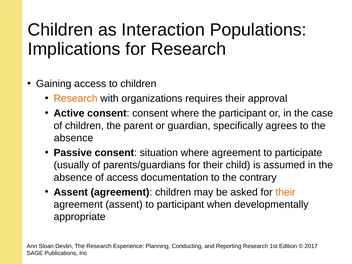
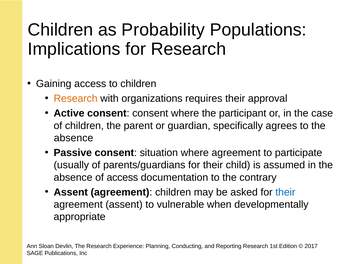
Interaction: Interaction -> Probability (163, 30)
their colour: orange -> blue (285, 192)
to participant: participant -> vulnerable (180, 204)
